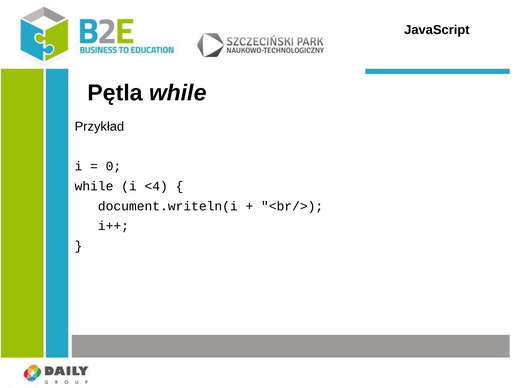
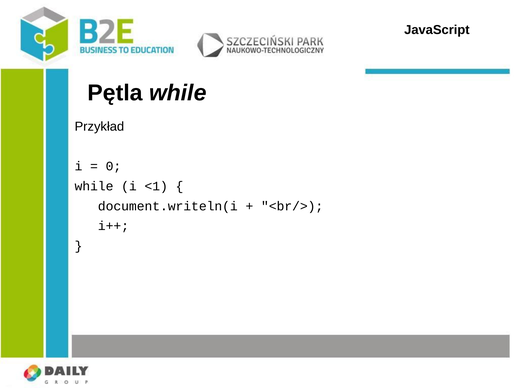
<4: <4 -> <1 (156, 186)
